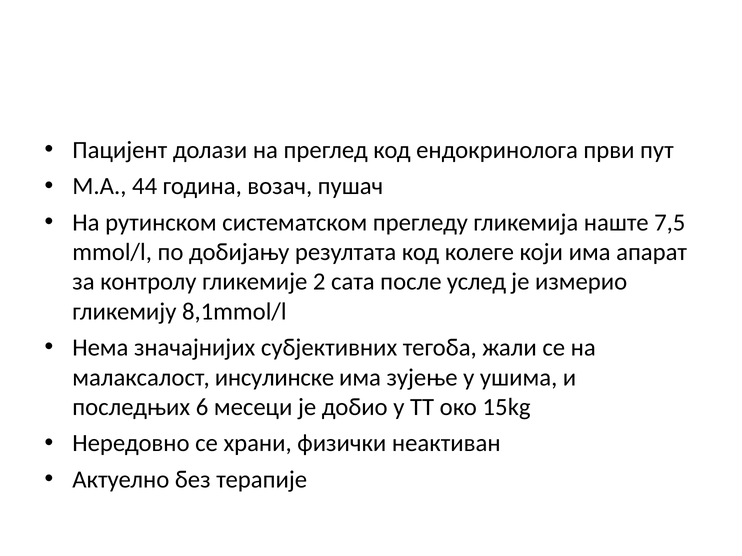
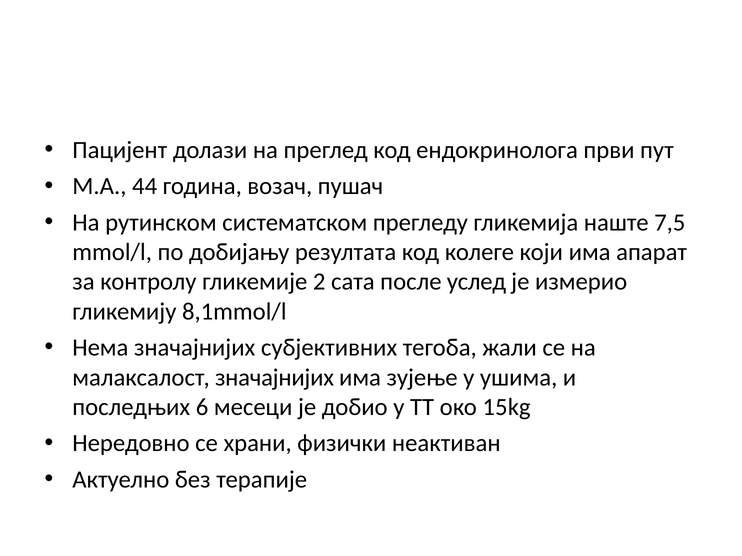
малаксалост инсулинске: инсулинске -> значајнијих (275, 378)
